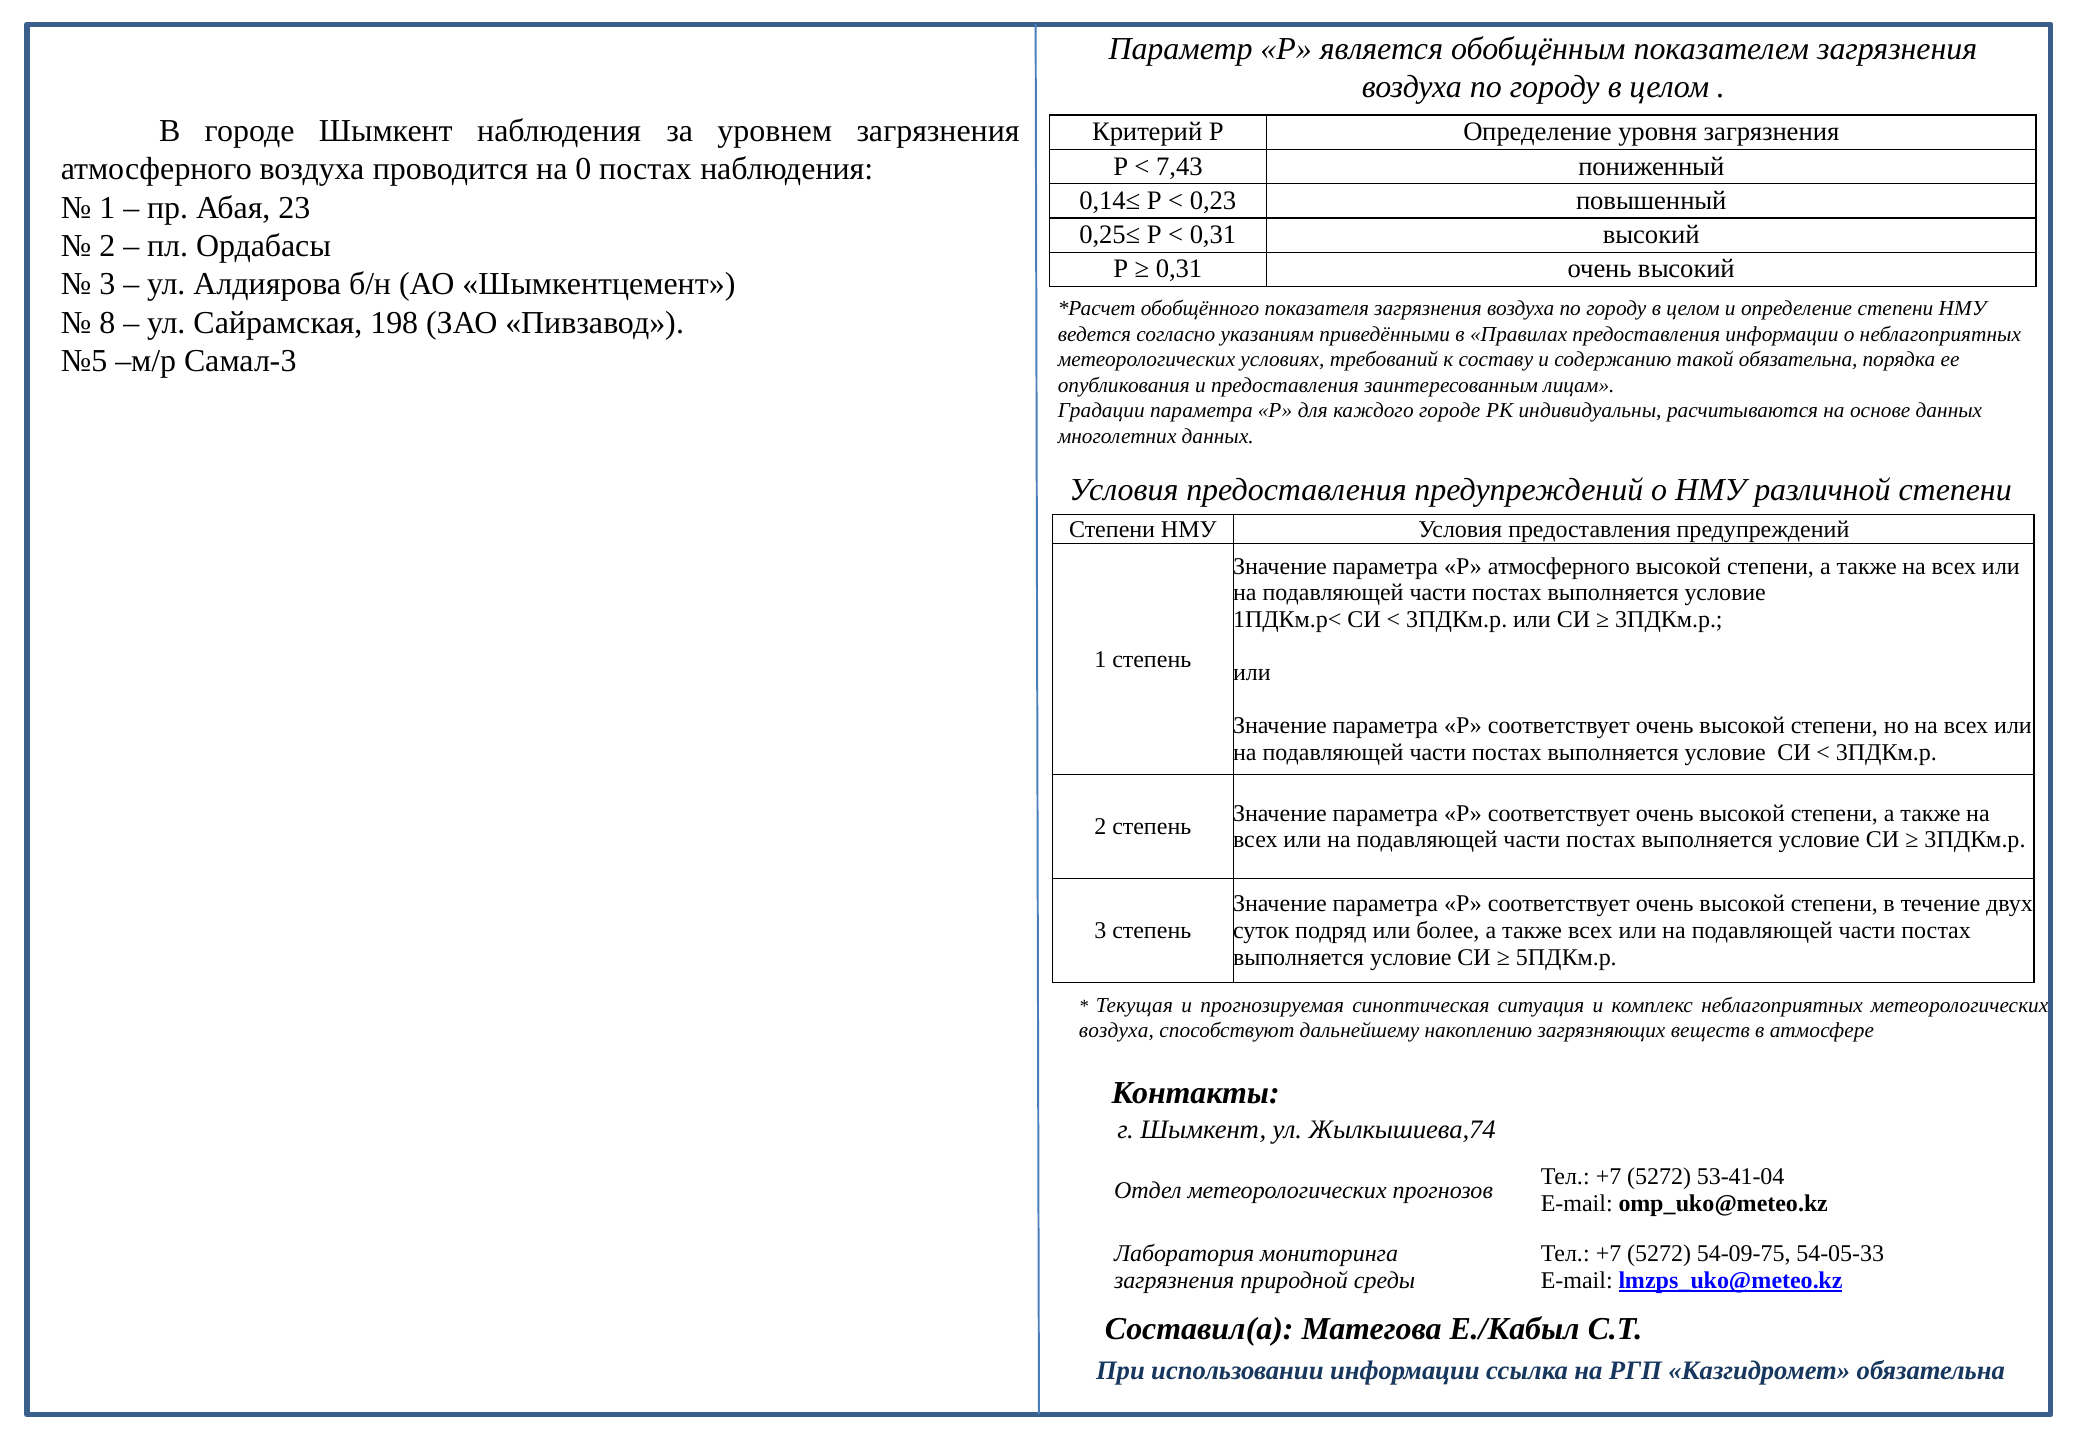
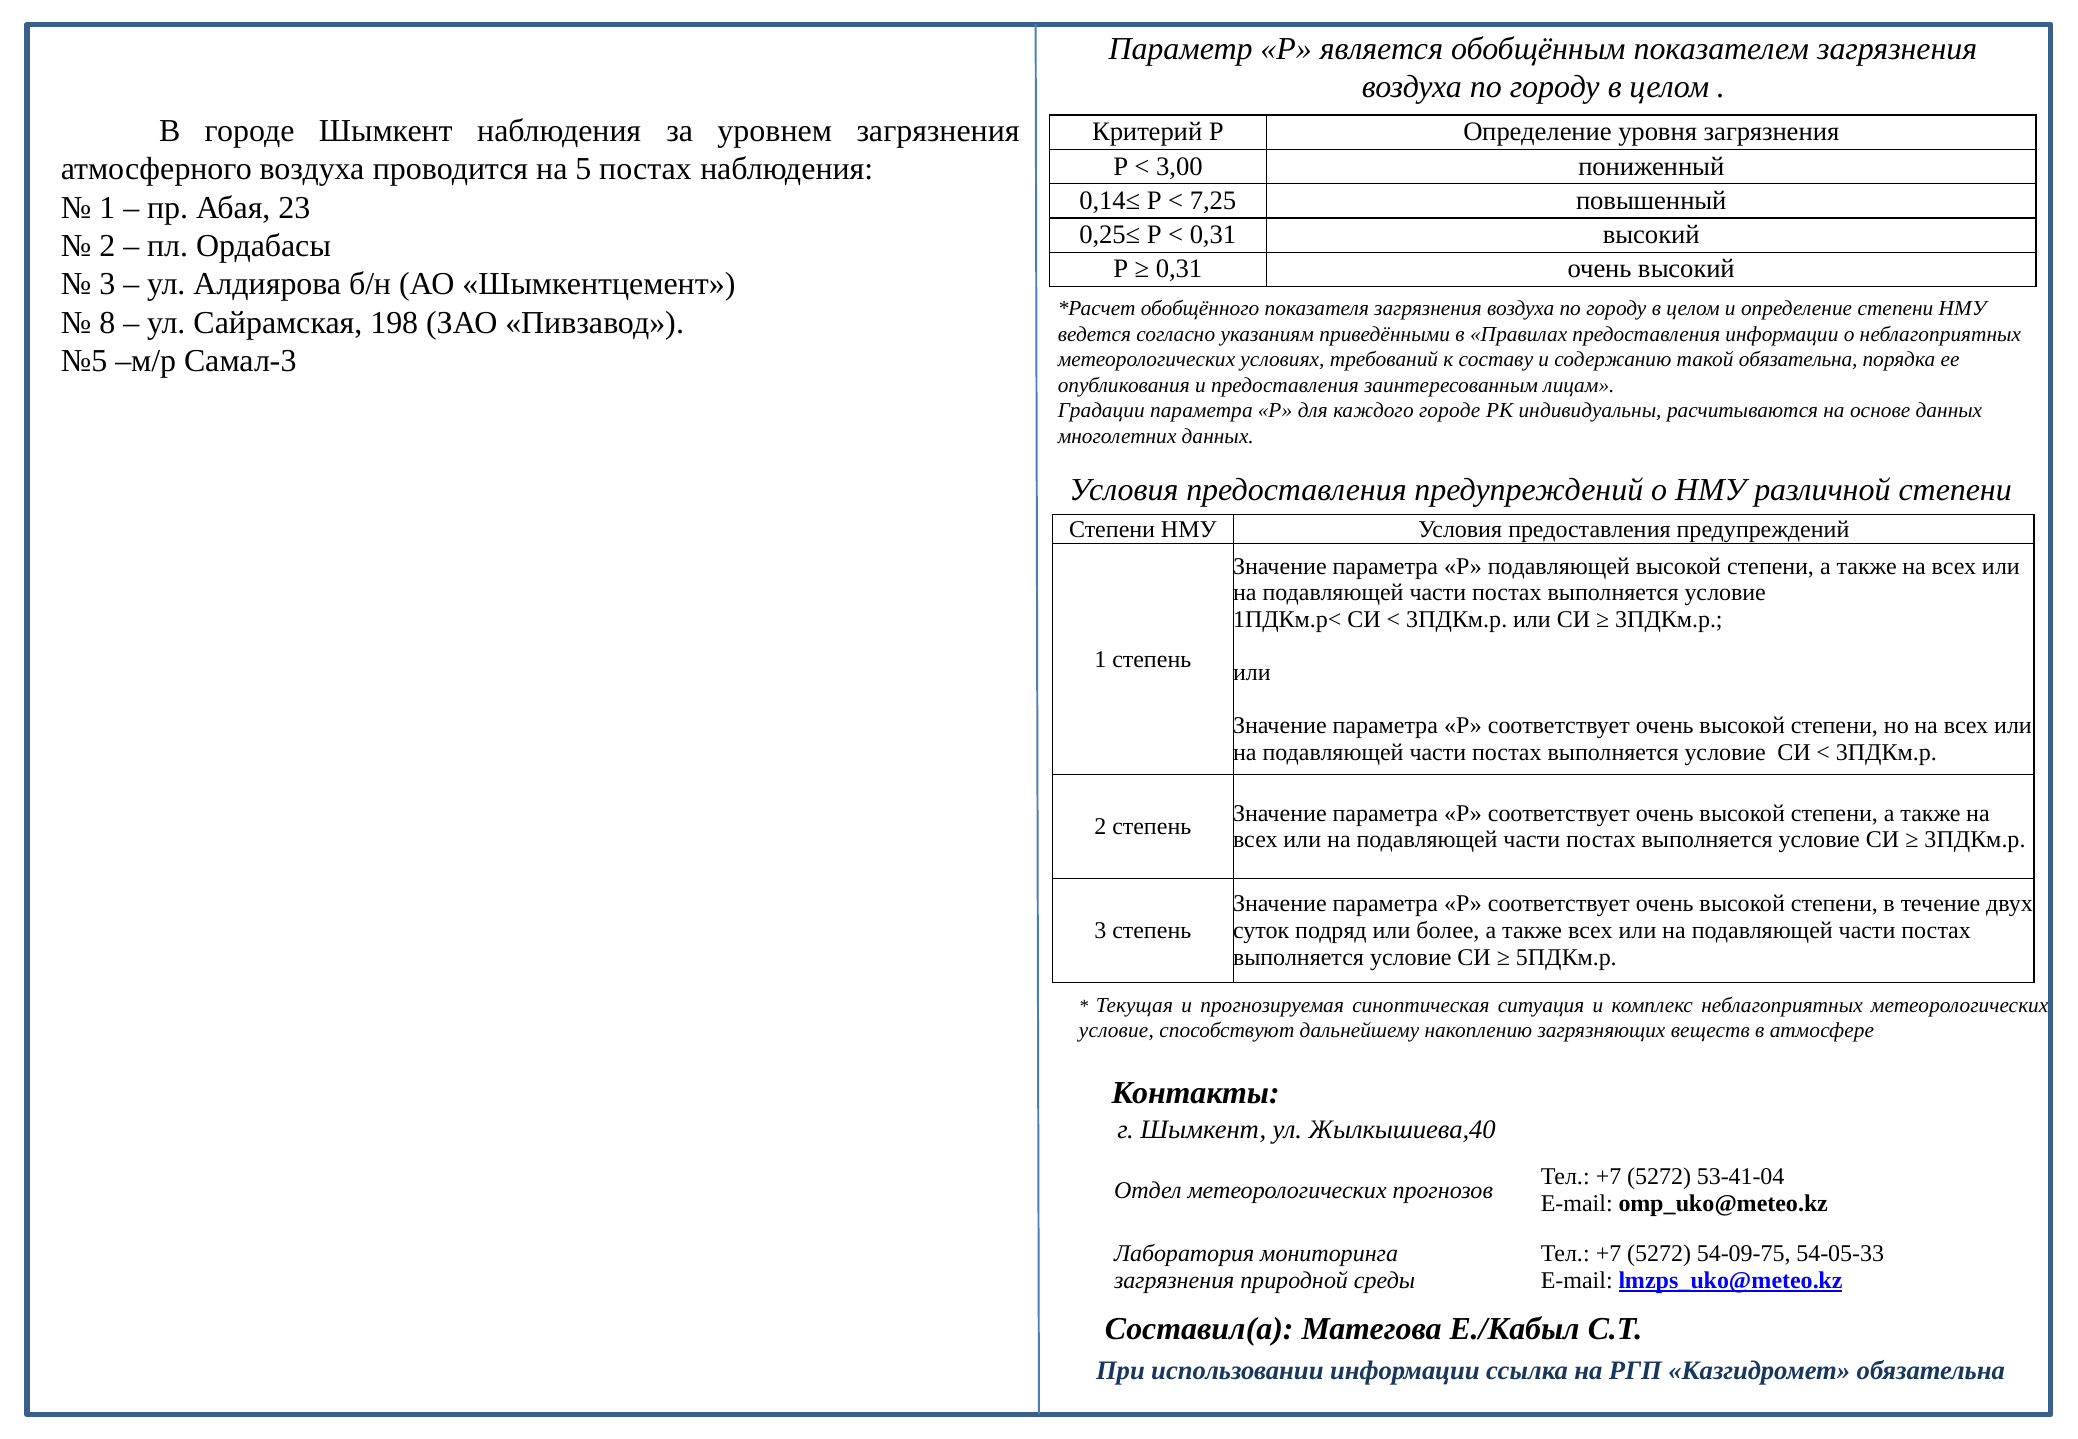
7,43: 7,43 -> 3,00 (1179, 166)
0: 0 -> 5 (583, 169)
0,23: 0,23 -> 7,25 (1213, 200)
Р атмосферного: атмосферного -> подавляющей (1559, 566)
воздуха: воздуха -> условие (1116, 1030)
Жылкышиева,74: Жылкышиева,74 -> Жылкышиева,40 (1402, 1129)
